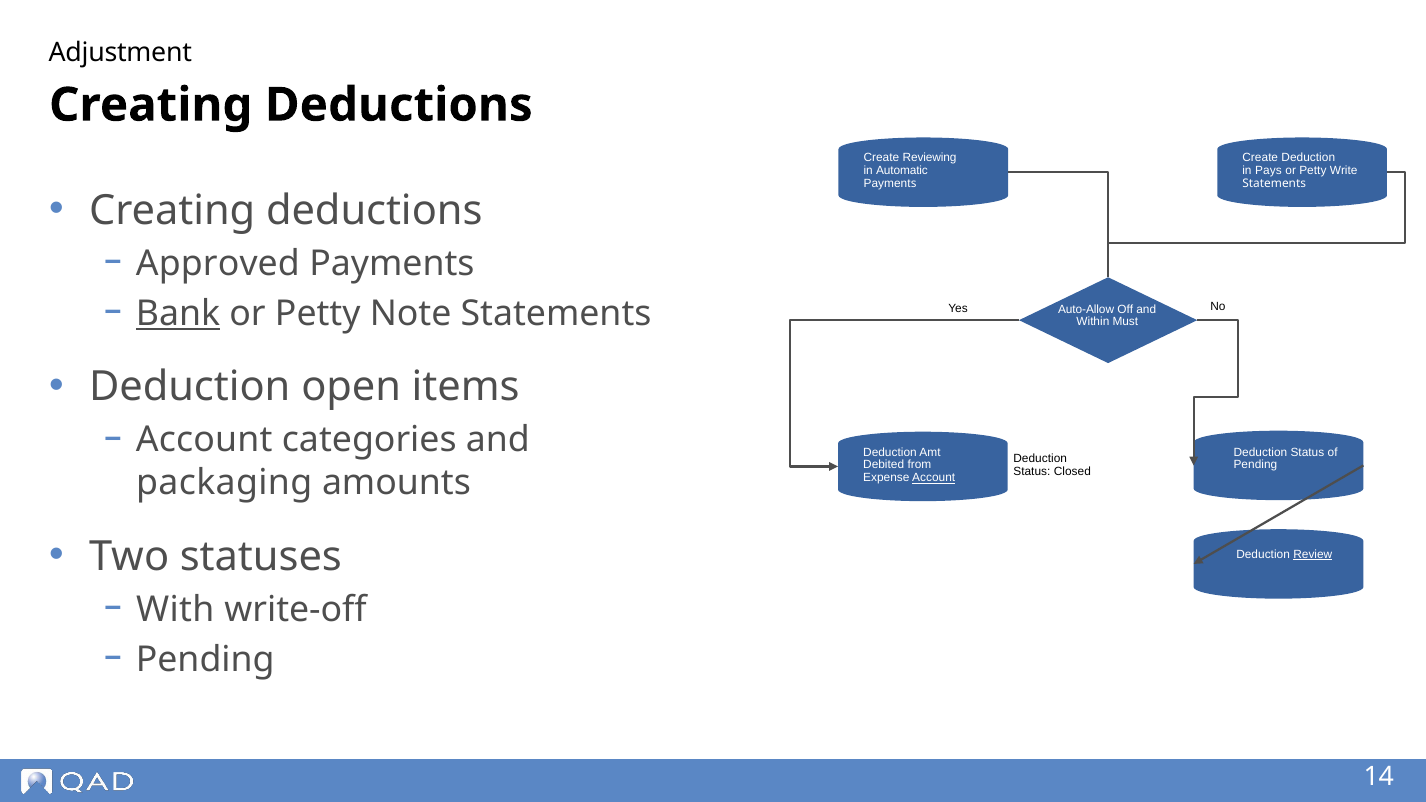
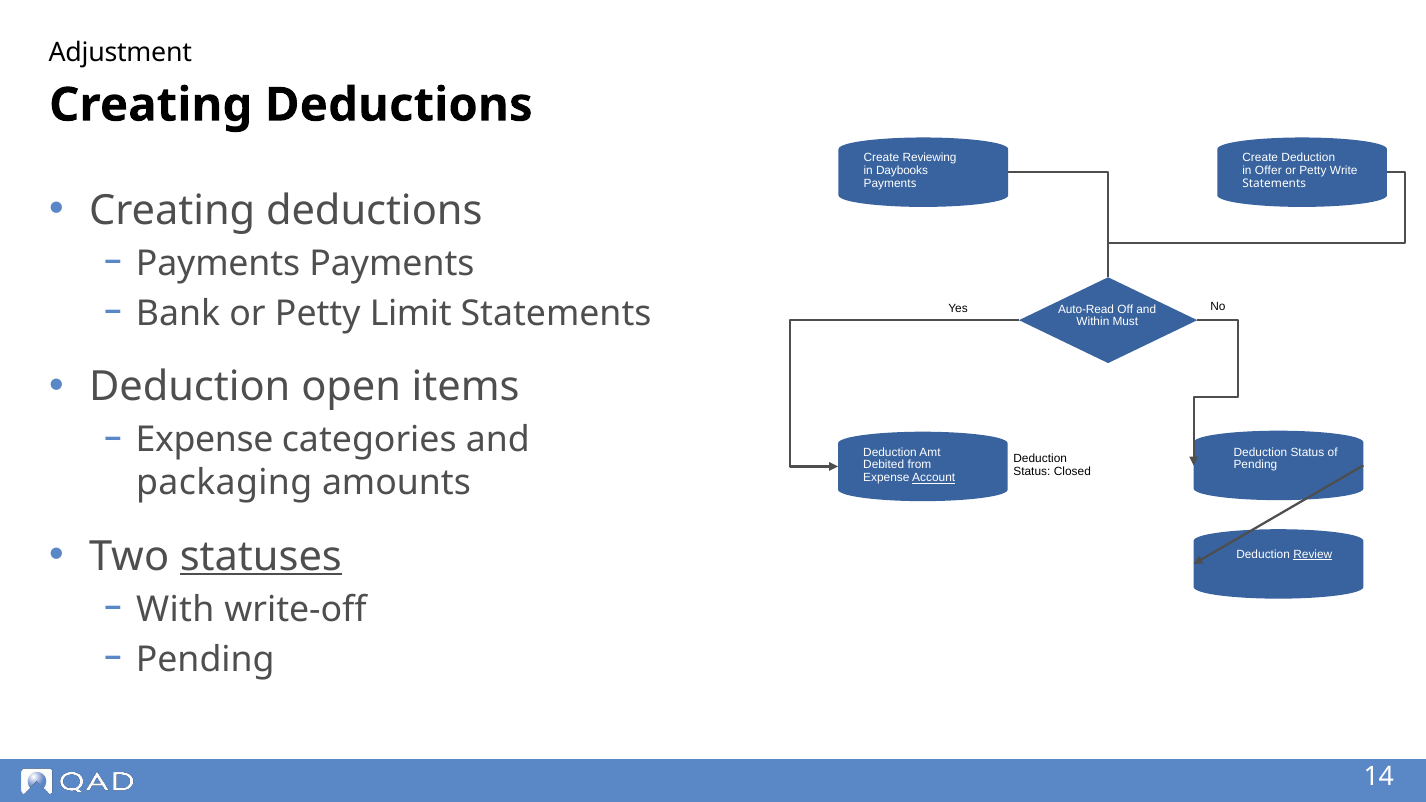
Automatic: Automatic -> Daybooks (902, 171)
Pays: Pays -> Offer (1268, 171)
Approved: Approved -> Payments (218, 264)
Bank underline: present -> none (178, 314)
Note: Note -> Limit (411, 314)
Auto-Allow: Auto-Allow -> Auto-Read (1086, 309)
Account: Account -> Expense (204, 440)
statuses underline: none -> present (261, 556)
